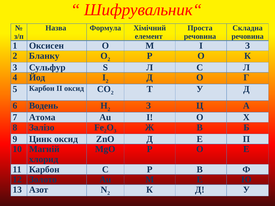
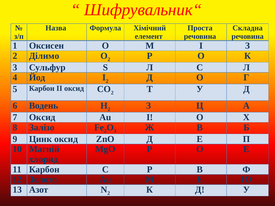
Бланку: Бланку -> Ділимо (44, 56)
7 Атома: Атома -> Оксид (42, 117)
